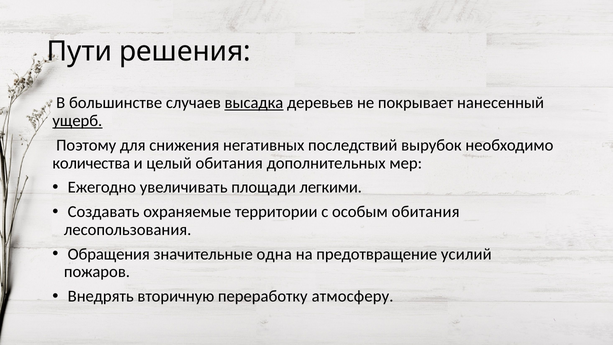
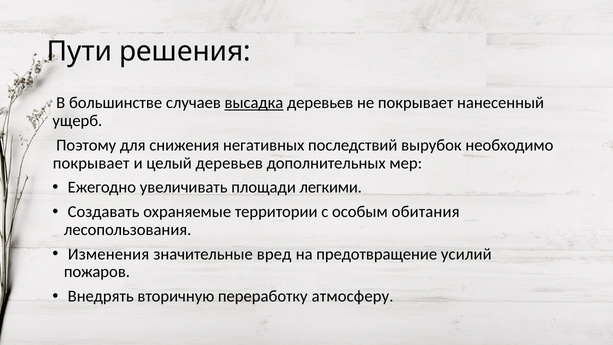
ущерб underline: present -> none (77, 121)
количества: количества -> покрывает (91, 163)
целый обитания: обитания -> деревьев (229, 163)
Обращения: Обращения -> Изменения (109, 254)
одна: одна -> вред (274, 254)
